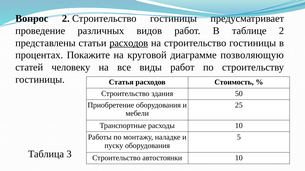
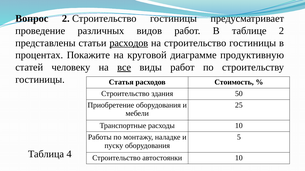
позволяющую: позволяющую -> продуктивную (252, 55)
все underline: none -> present (124, 67)
3: 3 -> 4 (69, 154)
